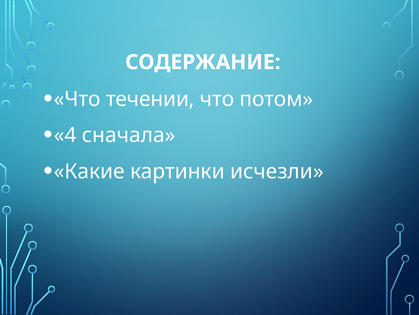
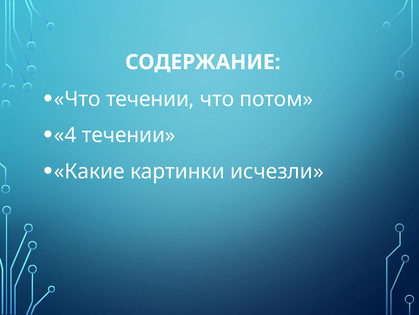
4 сначала: сначала -> течении (129, 135)
